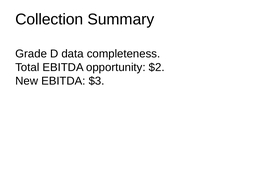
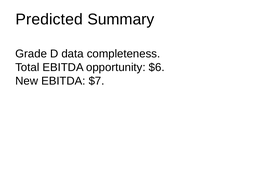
Collection: Collection -> Predicted (49, 19)
$2: $2 -> $6 (157, 67)
$3: $3 -> $7 (97, 81)
